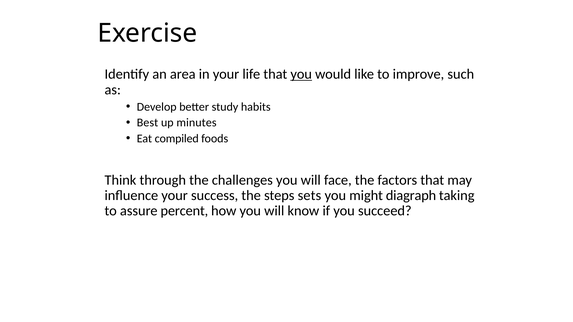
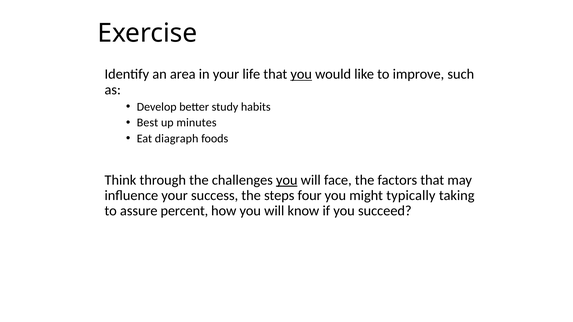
compiled: compiled -> diagraph (177, 139)
you underline: none -> present (287, 180)
sets: sets -> four (310, 196)
diagraph: diagraph -> typically (411, 196)
